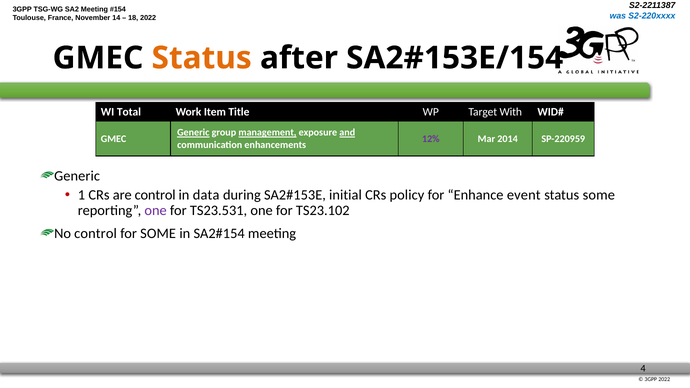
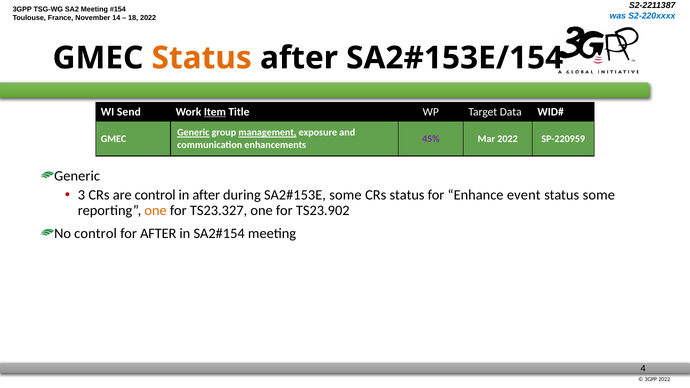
Total: Total -> Send (129, 112)
Item underline: none -> present (215, 112)
With: With -> Data (511, 112)
and underline: present -> none (347, 133)
12%: 12% -> 45% (431, 139)
Mar 2014: 2014 -> 2022 (508, 139)
1: 1 -> 3 (82, 195)
in data: data -> after (206, 195)
initial: initial -> some (345, 195)
CRs policy: policy -> status (407, 195)
one colour: purple -> orange (156, 211)
TS23.531: TS23.531 -> TS23.327 (219, 211)
TS23.102: TS23.102 -> TS23.902 (323, 211)
for SOME: SOME -> AFTER (158, 234)
